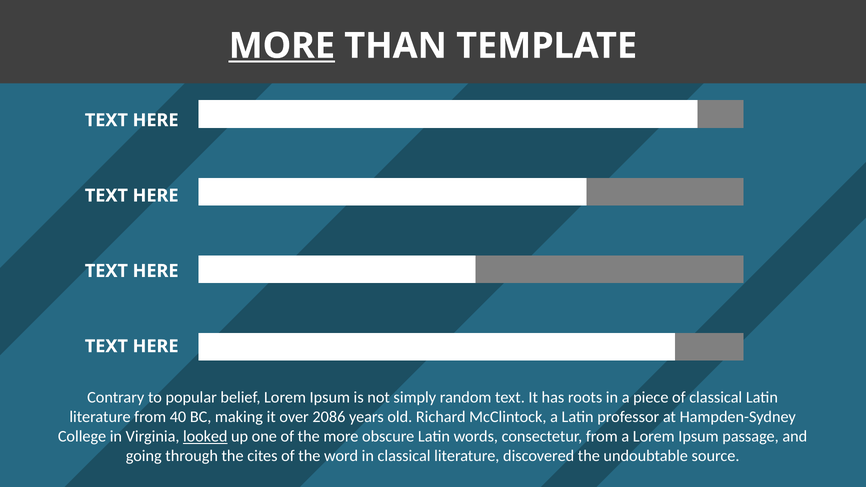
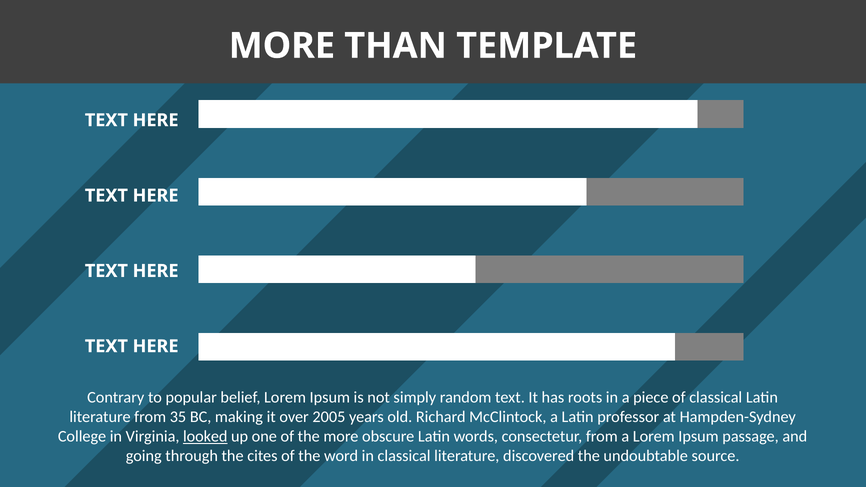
MORE underline: present -> none (282, 46)
40: 40 -> 35 (178, 417)
2086: 2086 -> 2005 (329, 417)
